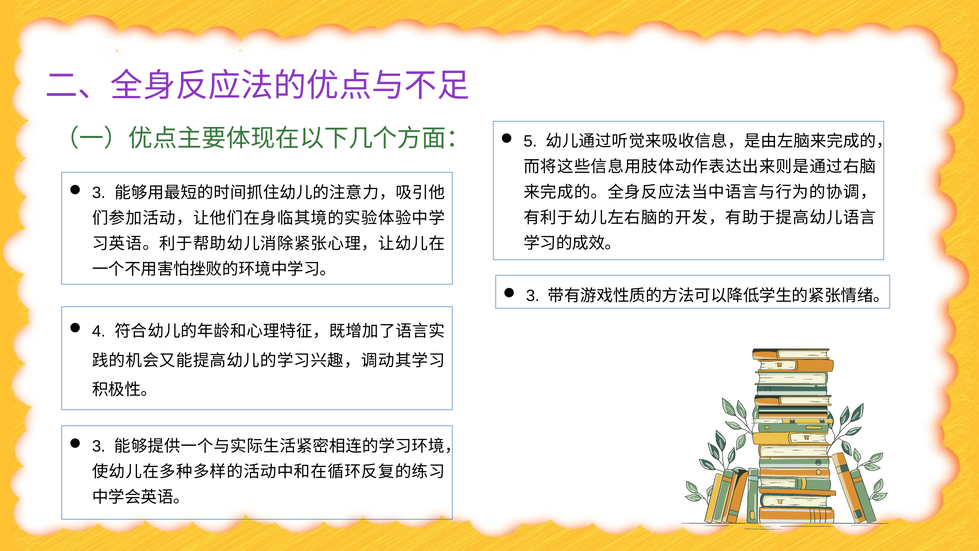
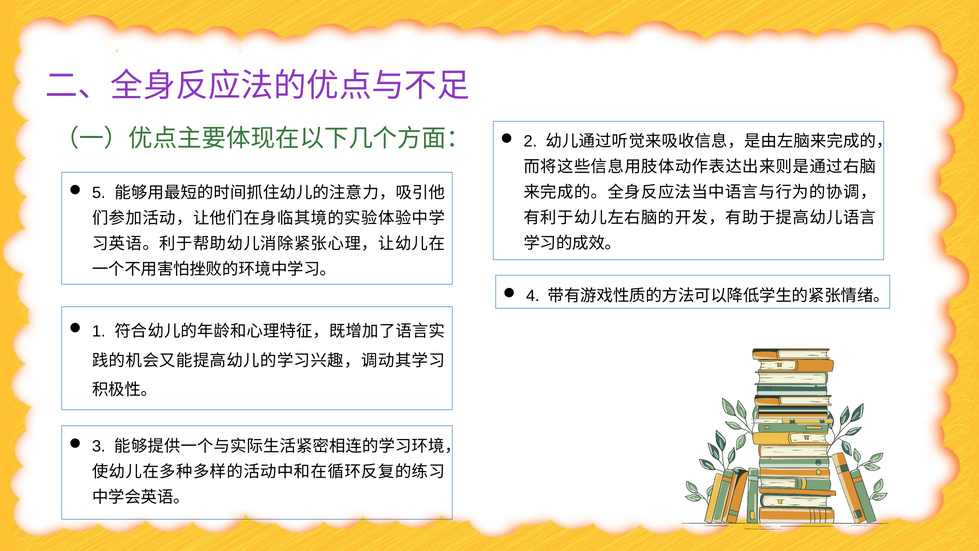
5: 5 -> 2 (530, 141)
3: 3 -> 5 (99, 193)
3: 3 -> 4 (533, 296)
4: 4 -> 1 (99, 331)
